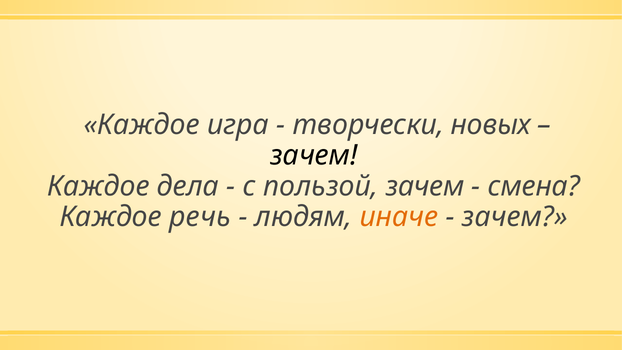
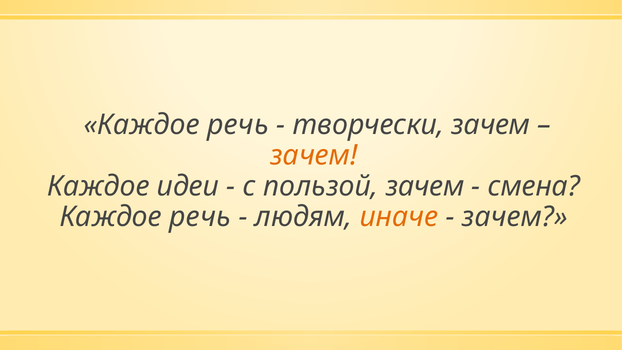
игра: игра -> речь (238, 125)
творчески новых: новых -> зачем (491, 125)
зачем colour: black -> orange (314, 155)
дела: дела -> идеи (188, 186)
